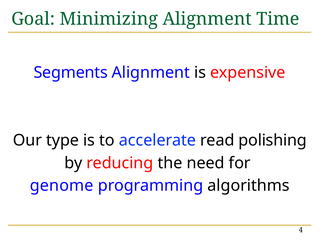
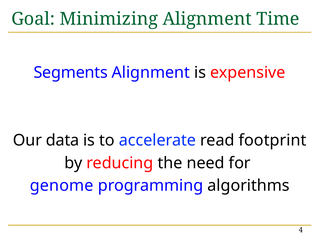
type: type -> data (63, 140)
polishing: polishing -> footprint (272, 140)
